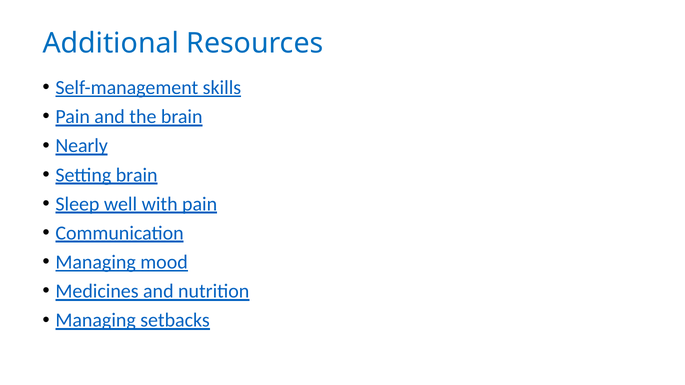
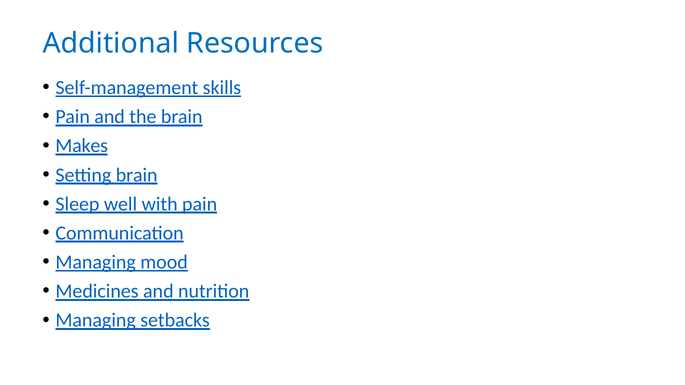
Nearly: Nearly -> Makes (82, 146)
